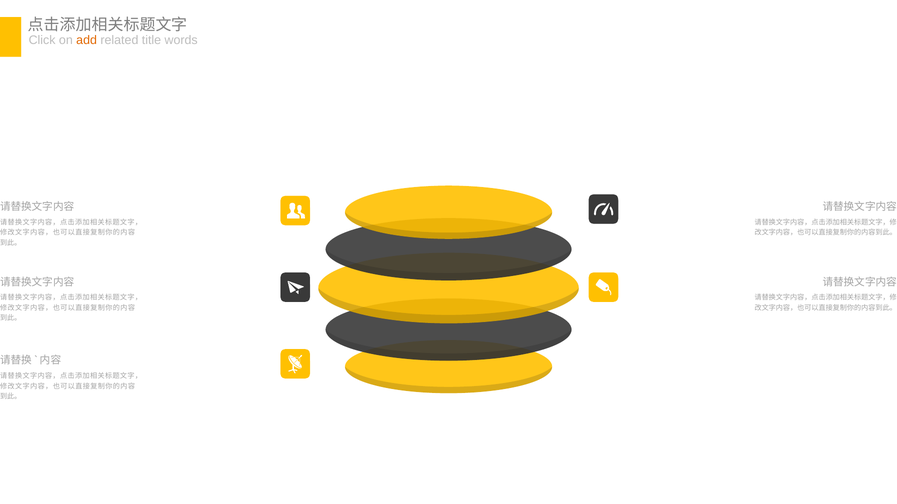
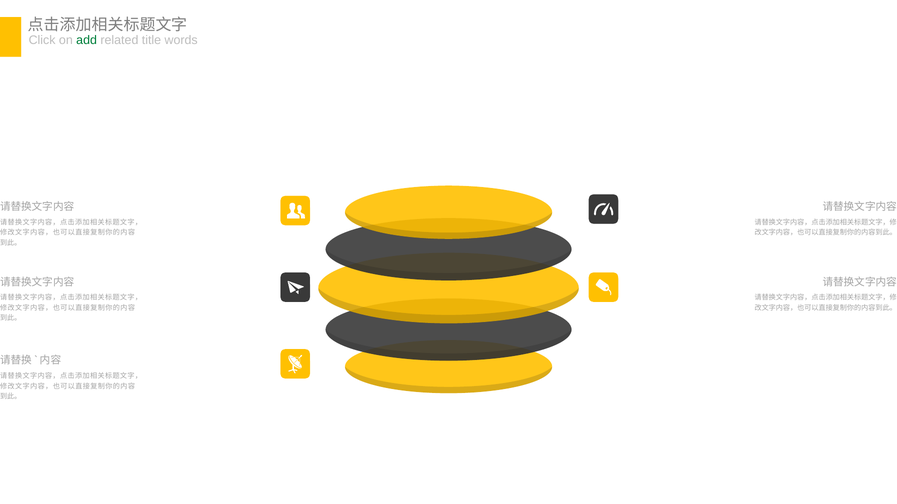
add colour: orange -> green (87, 40)
